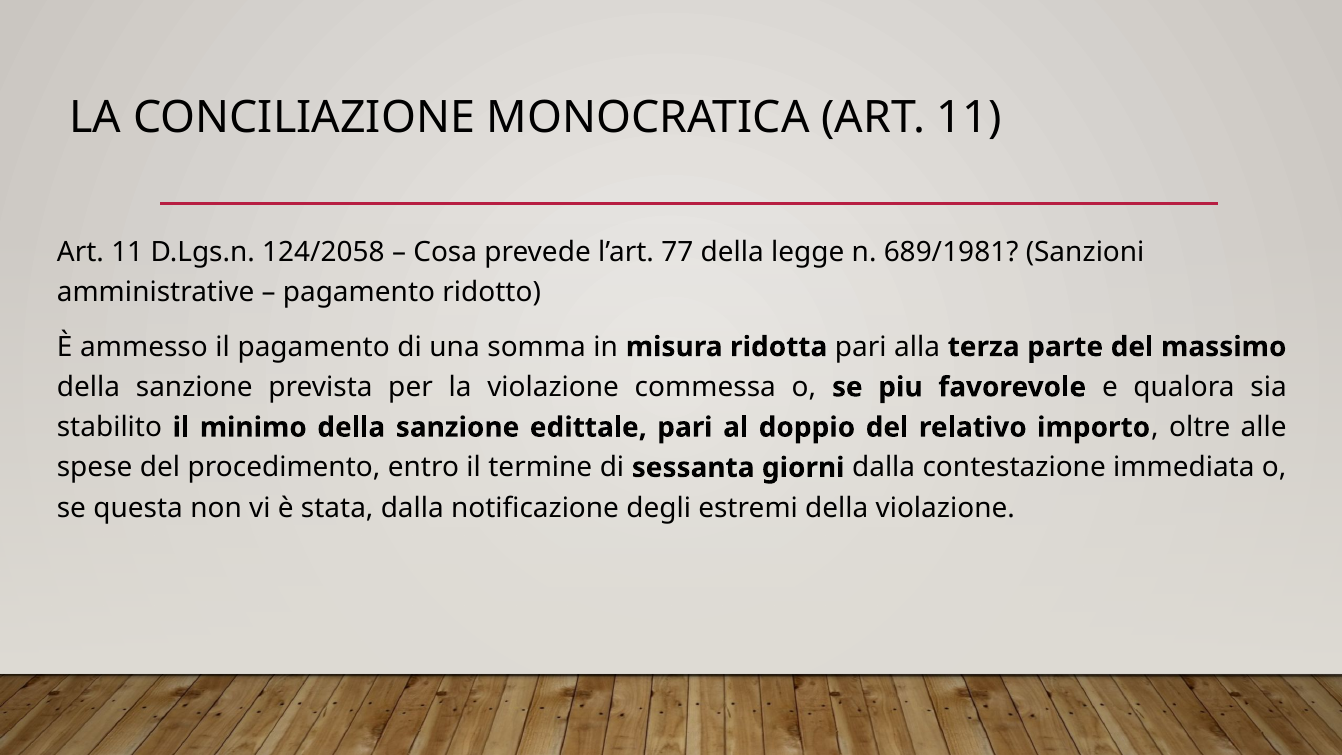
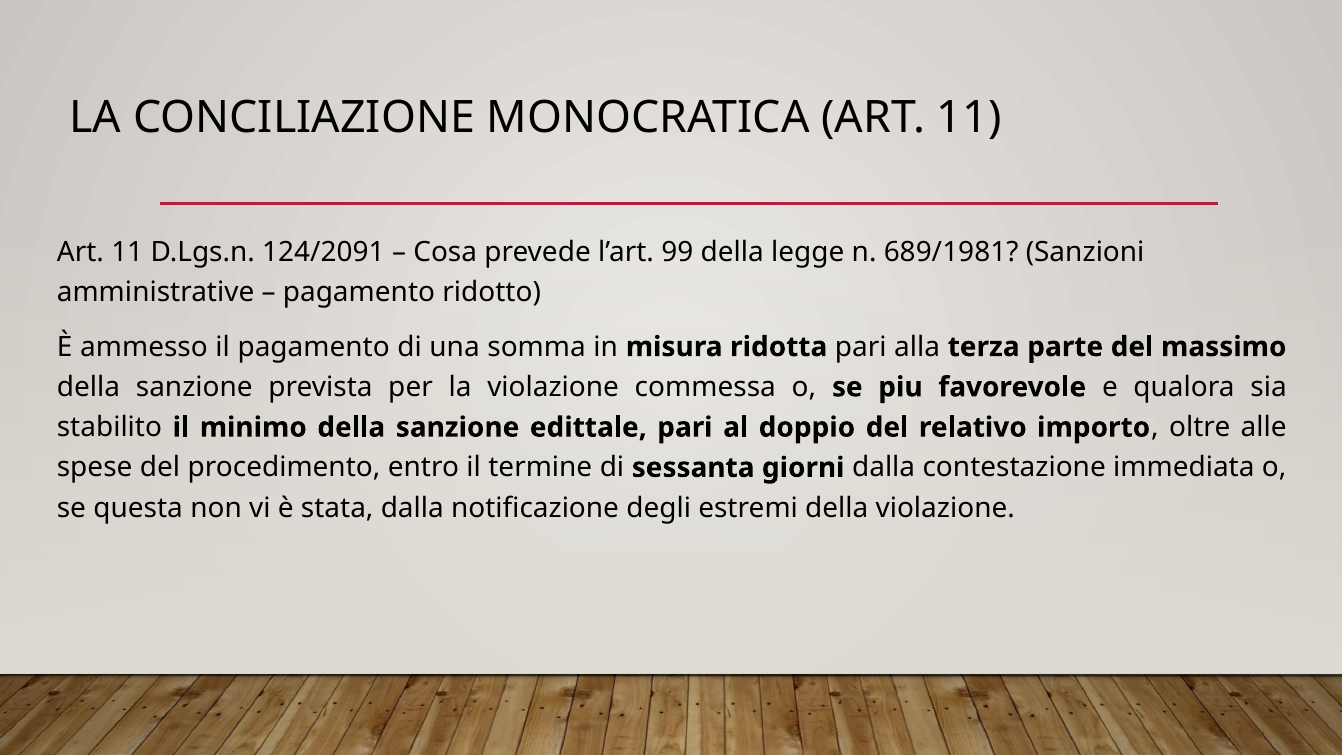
124/2058: 124/2058 -> 124/2091 (323, 252)
77: 77 -> 99 (677, 252)
